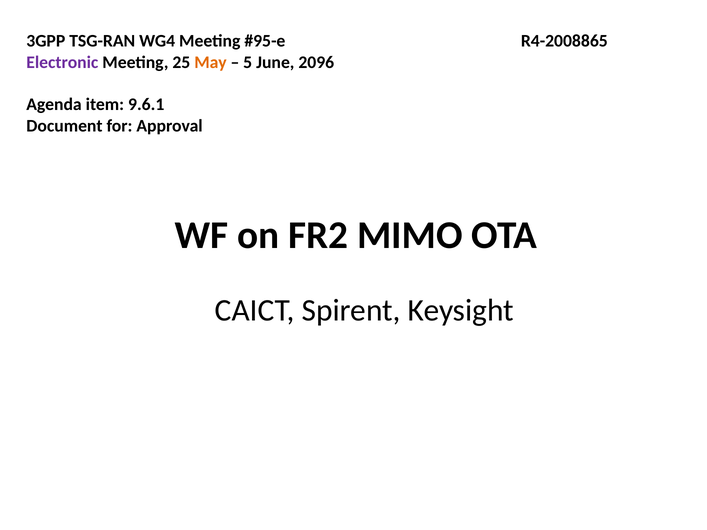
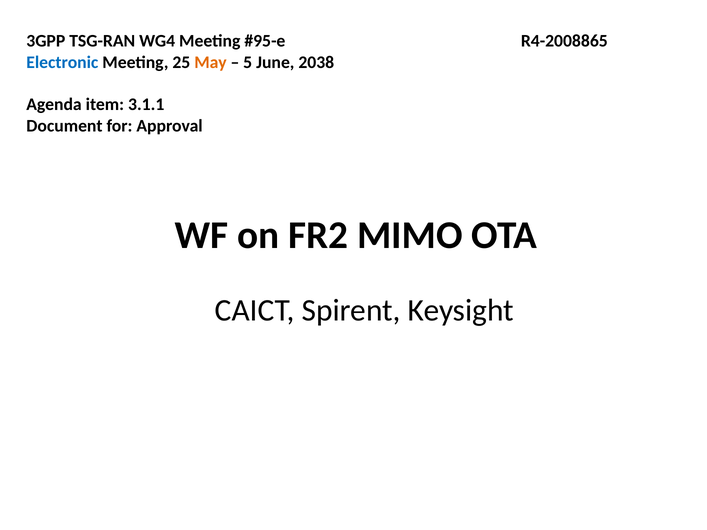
Electronic colour: purple -> blue (62, 62)
2096: 2096 -> 2038 (316, 62)
9.6.1: 9.6.1 -> 3.1.1 (146, 105)
